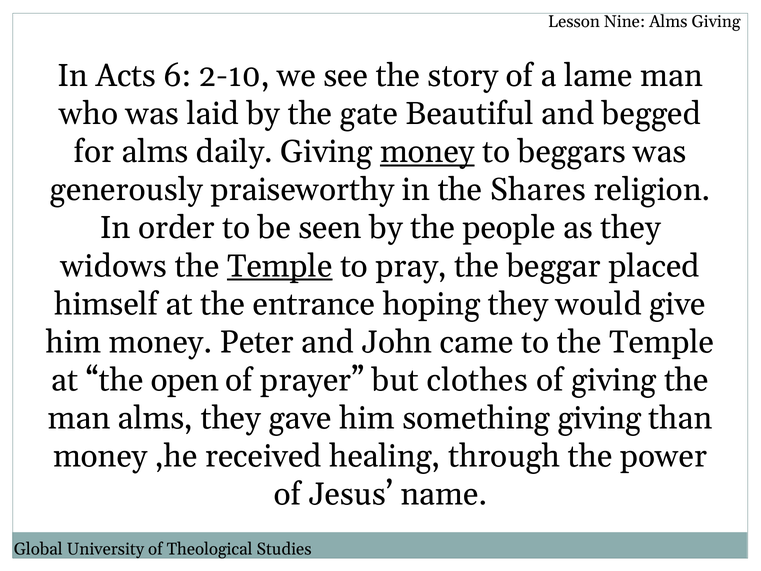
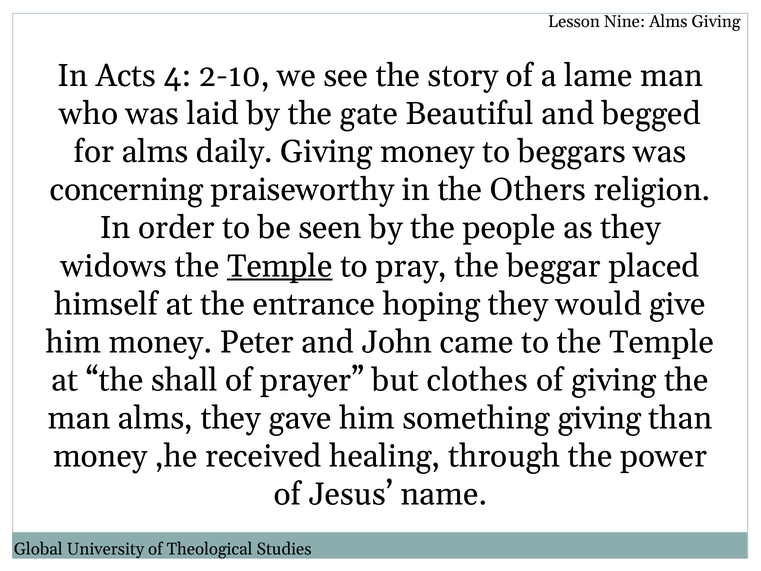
6: 6 -> 4 (177, 76)
money underline: present -> none (427, 152)
generously: generously -> concerning (127, 190)
Shares: Shares -> Others (538, 190)
open: open -> shall (184, 380)
